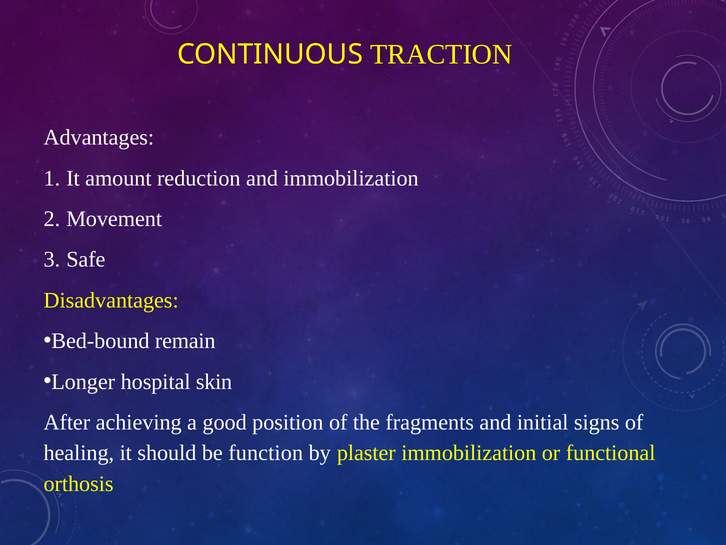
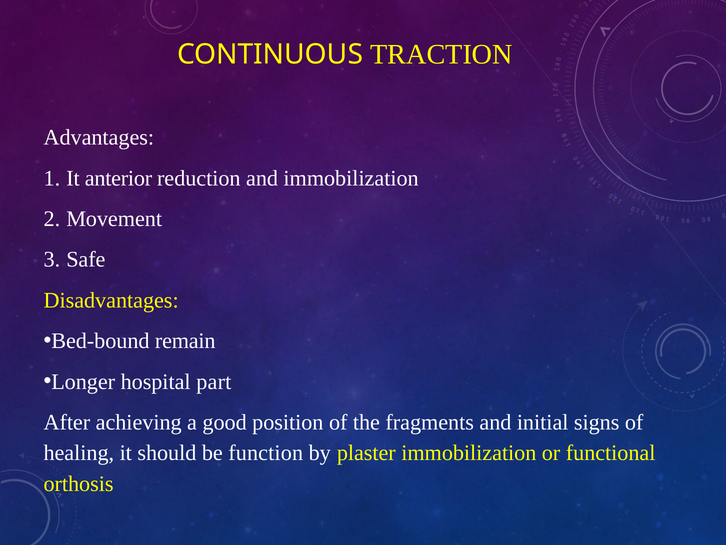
amount: amount -> anterior (118, 178)
skin: skin -> part (214, 381)
